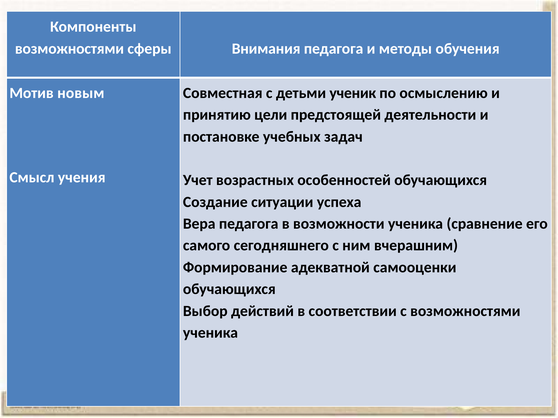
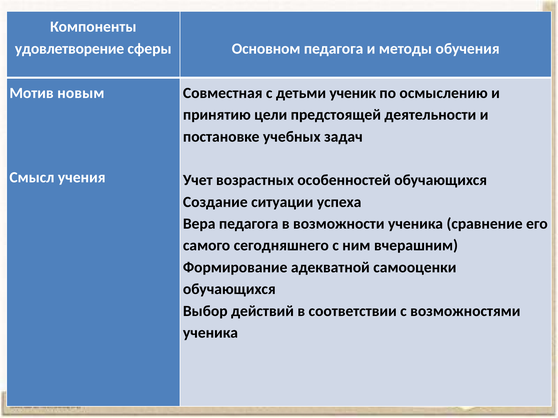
возможностями: возможностями -> удовлетворение (70, 49)
Внимания: Внимания -> Основном (266, 49)
